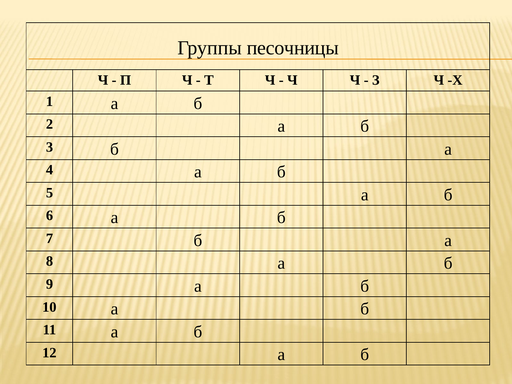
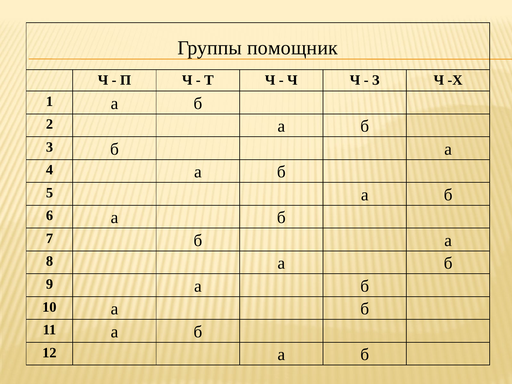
песочницы: песочницы -> помощник (293, 48)
